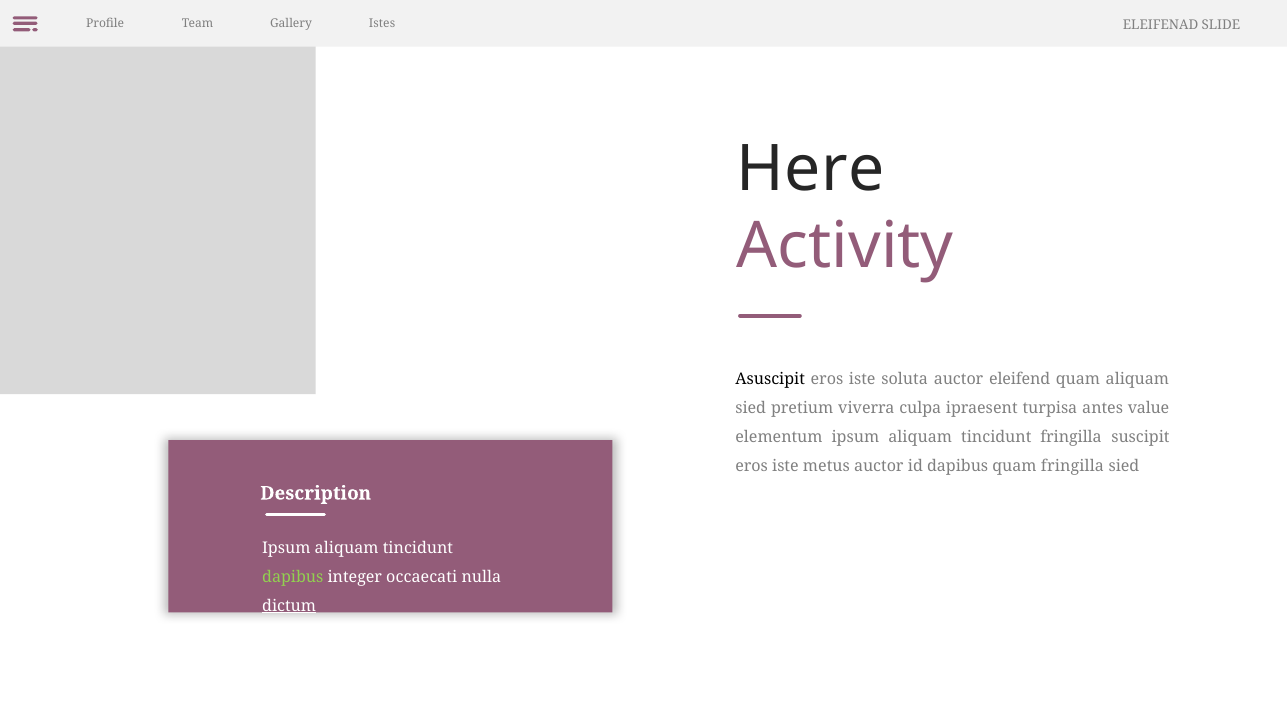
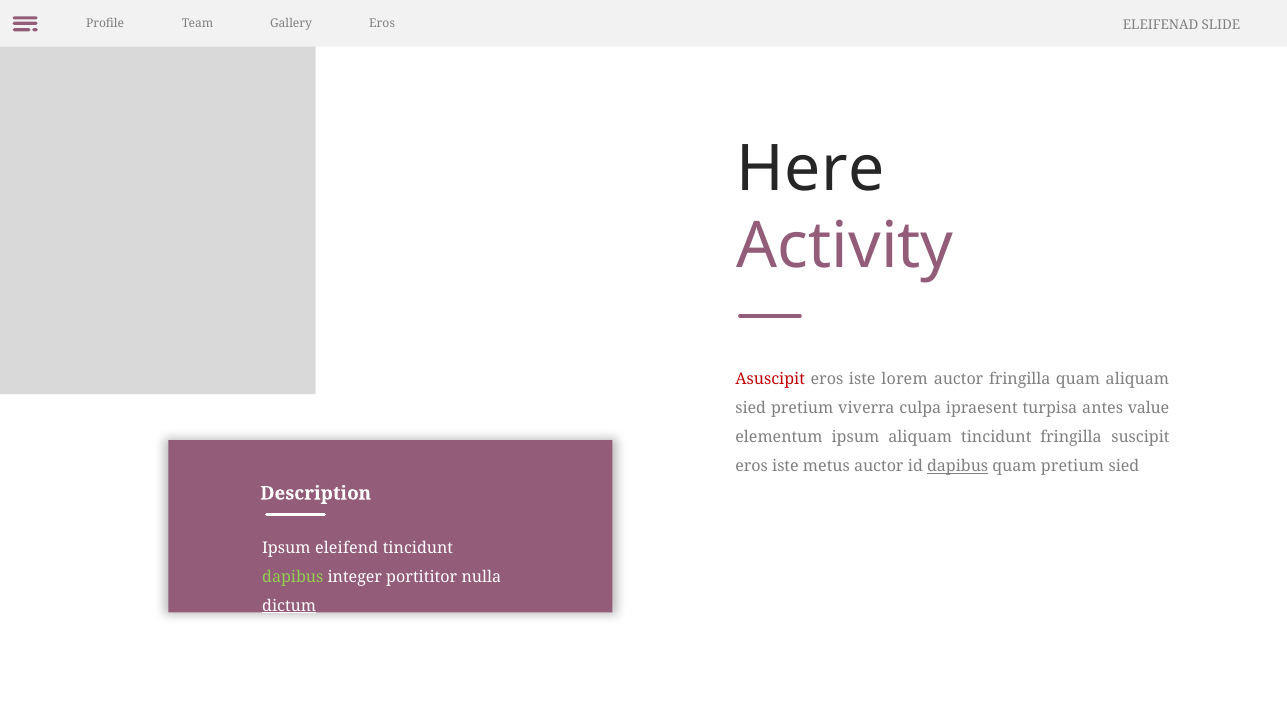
Gallery Istes: Istes -> Eros (382, 24)
Asuscipit colour: black -> red (770, 379)
soluta: soluta -> lorem (905, 379)
auctor eleifend: eleifend -> fringilla (1020, 379)
dapibus underline: none -> present (958, 466)
quam fringilla: fringilla -> pretium (1072, 466)
aliquam: aliquam -> eleifend (347, 548)
occaecati: occaecati -> portititor (422, 577)
